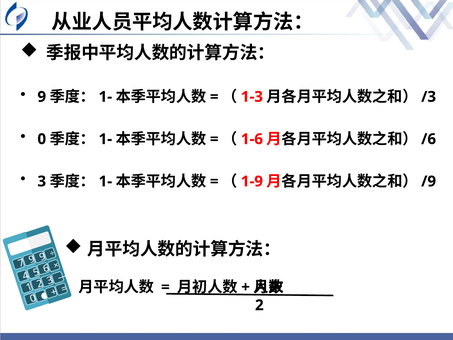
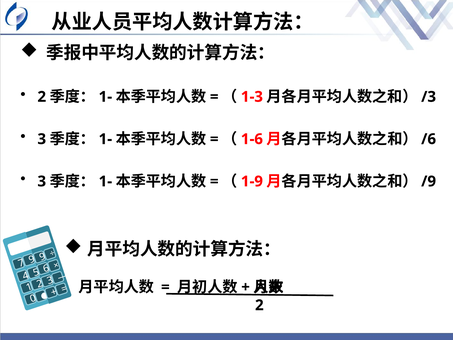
9: 9 -> 2 (42, 97)
0: 0 -> 3 (42, 139)
